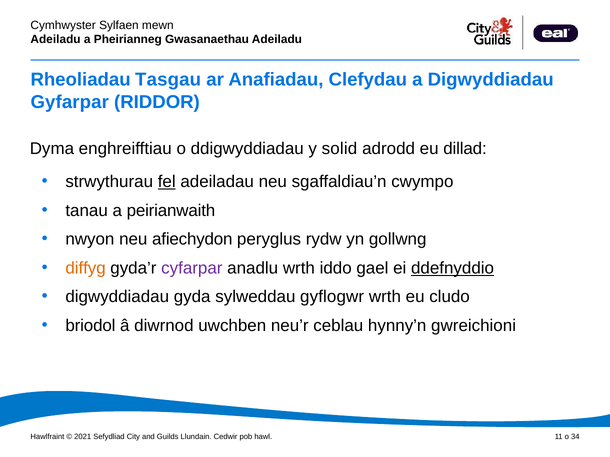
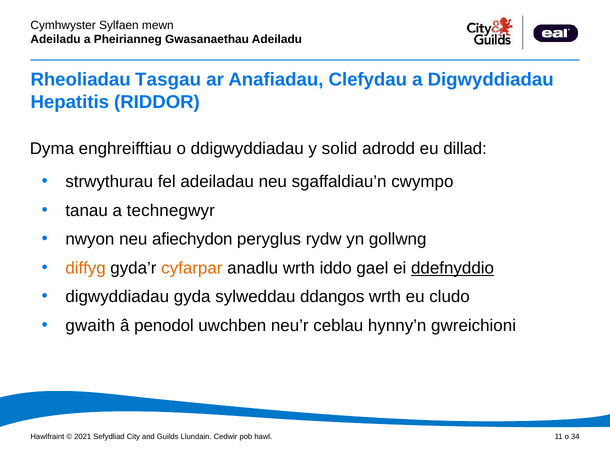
Gyfarpar: Gyfarpar -> Hepatitis (70, 102)
fel underline: present -> none (167, 182)
peirianwaith: peirianwaith -> technegwyr (171, 211)
cyfarpar colour: purple -> orange (192, 268)
gyflogwr: gyflogwr -> ddangos (332, 297)
briodol: briodol -> gwaith (90, 326)
diwrnod: diwrnod -> penodol (164, 326)
